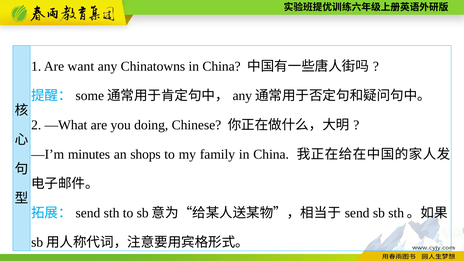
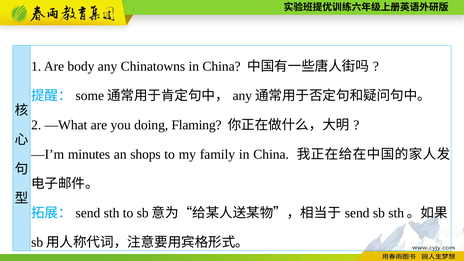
want: want -> body (81, 67)
Chinese: Chinese -> Flaming (197, 125)
